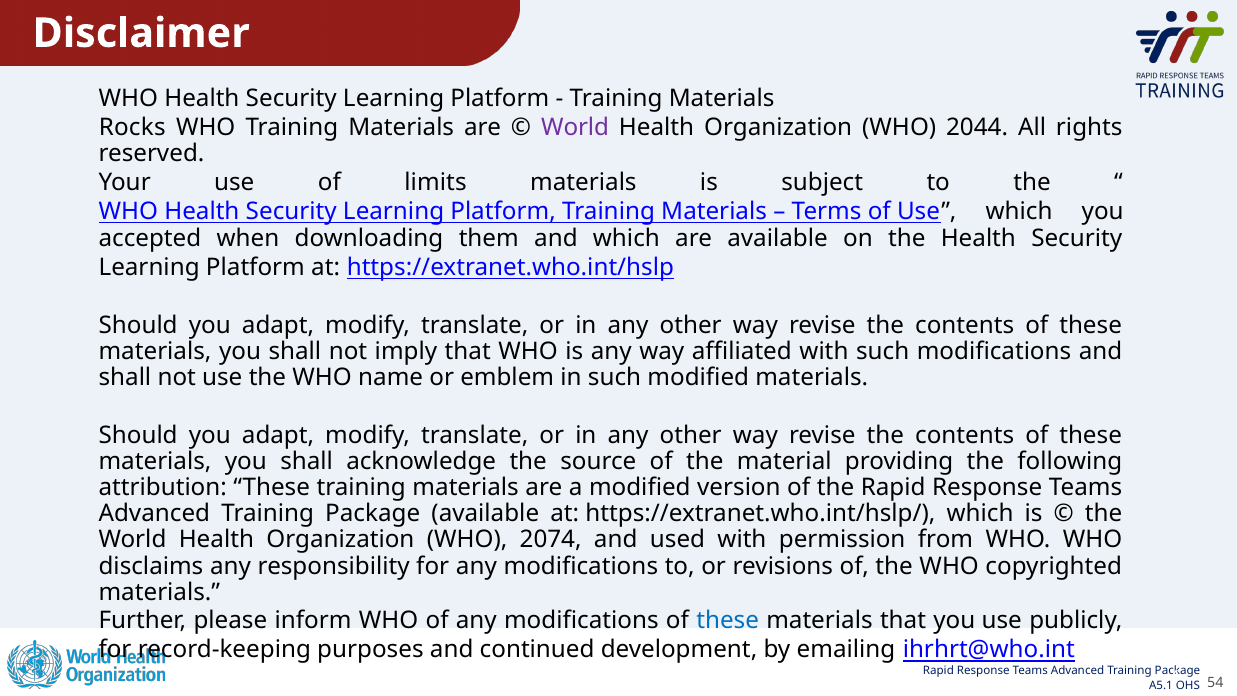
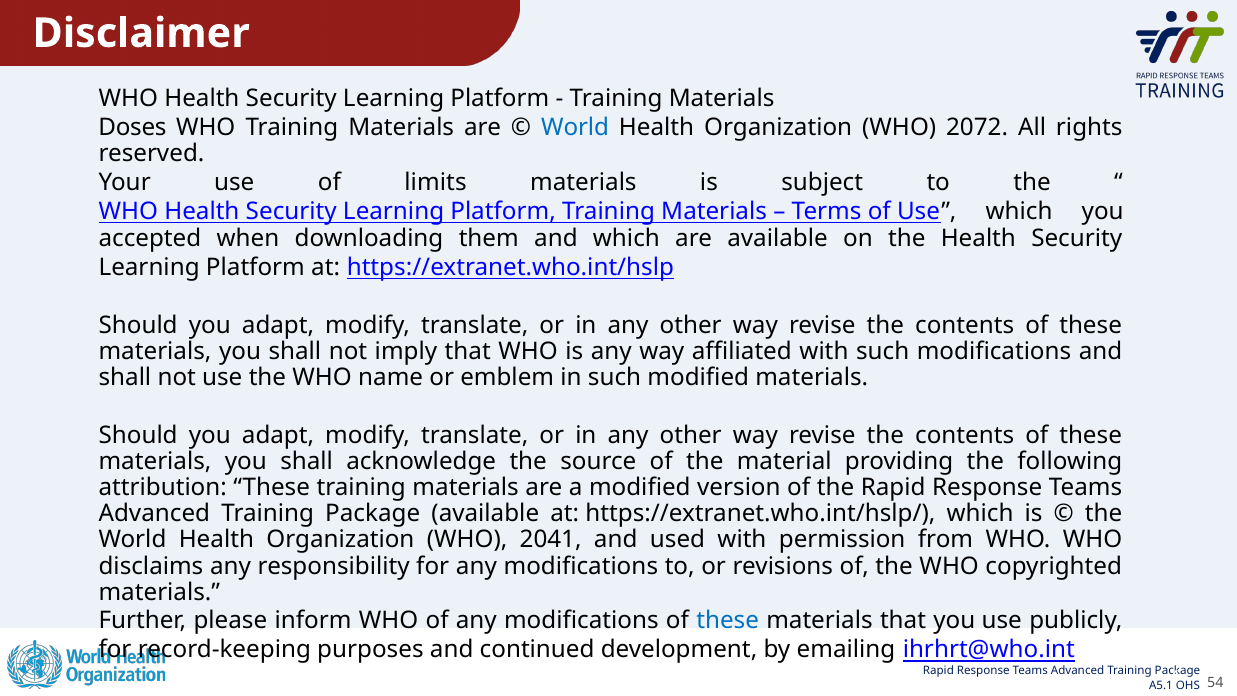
Rocks: Rocks -> Doses (132, 127)
World colour: purple -> blue (575, 127)
2044: 2044 -> 2072 (977, 127)
2074: 2074 -> 2041 (551, 540)
